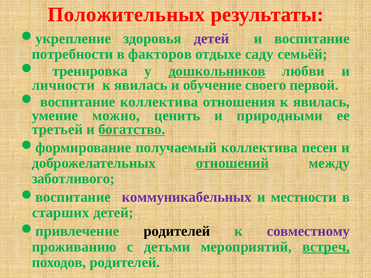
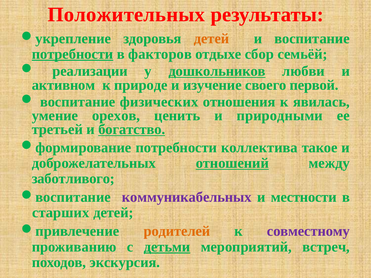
детей colour: purple -> orange (211, 39)
потребности underline: none -> present (73, 54)
саду: саду -> сбор (259, 54)
тренировка: тренировка -> реализации (90, 71)
личности: личности -> активном (64, 85)
явилась: явилась -> природе (141, 85)
обучение: обучение -> изучение (212, 85)
воспитание коллектива: коллектива -> физических (159, 102)
можно: можно -> орехов (116, 116)
получаемый: получаемый -> потребности (176, 148)
песен: песен -> такое (320, 148)
родителей colour: black -> orange (177, 231)
детьми underline: none -> present (167, 247)
встреч underline: present -> none (326, 247)
походов родителей: родителей -> экскурсия (125, 263)
